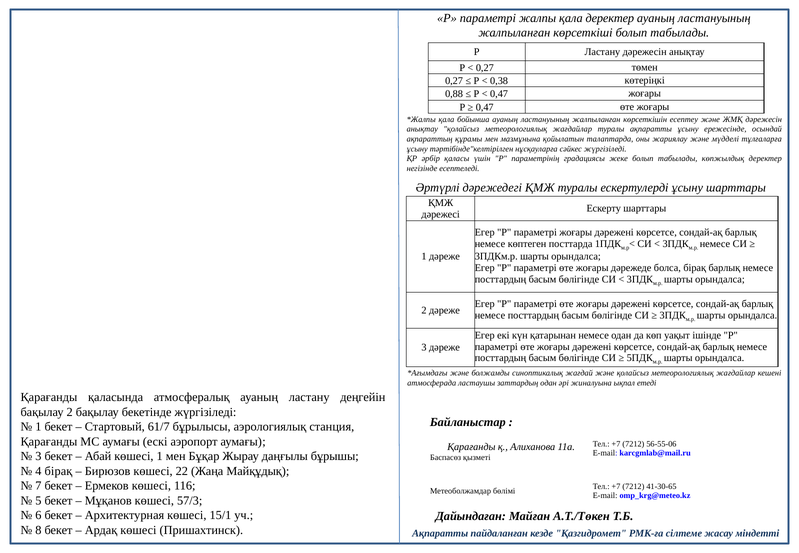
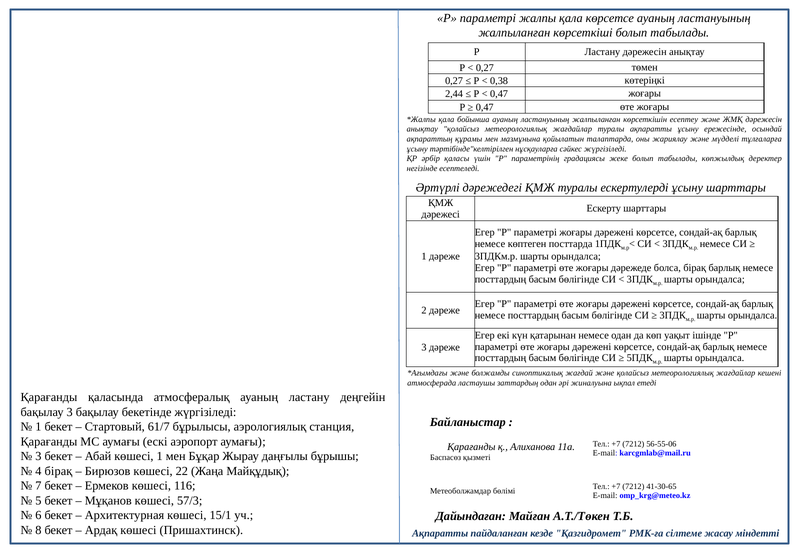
қала деректер: деректер -> көрсетсе (610, 18)
0,88: 0,88 -> 2,44 (454, 94)
бақылау 2: 2 -> 3 (70, 412)
